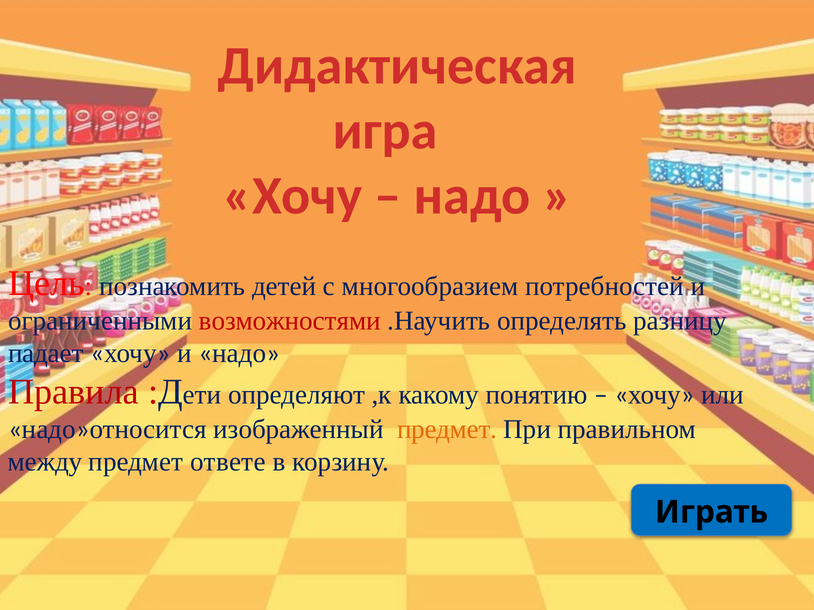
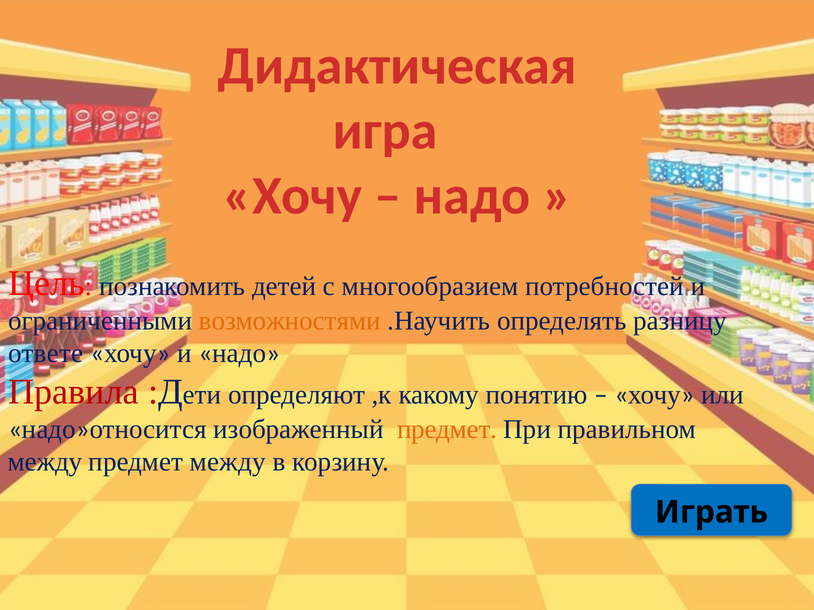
возможностями colour: red -> orange (290, 321)
падает: падает -> ответе (46, 354)
предмет ответе: ответе -> между (228, 462)
